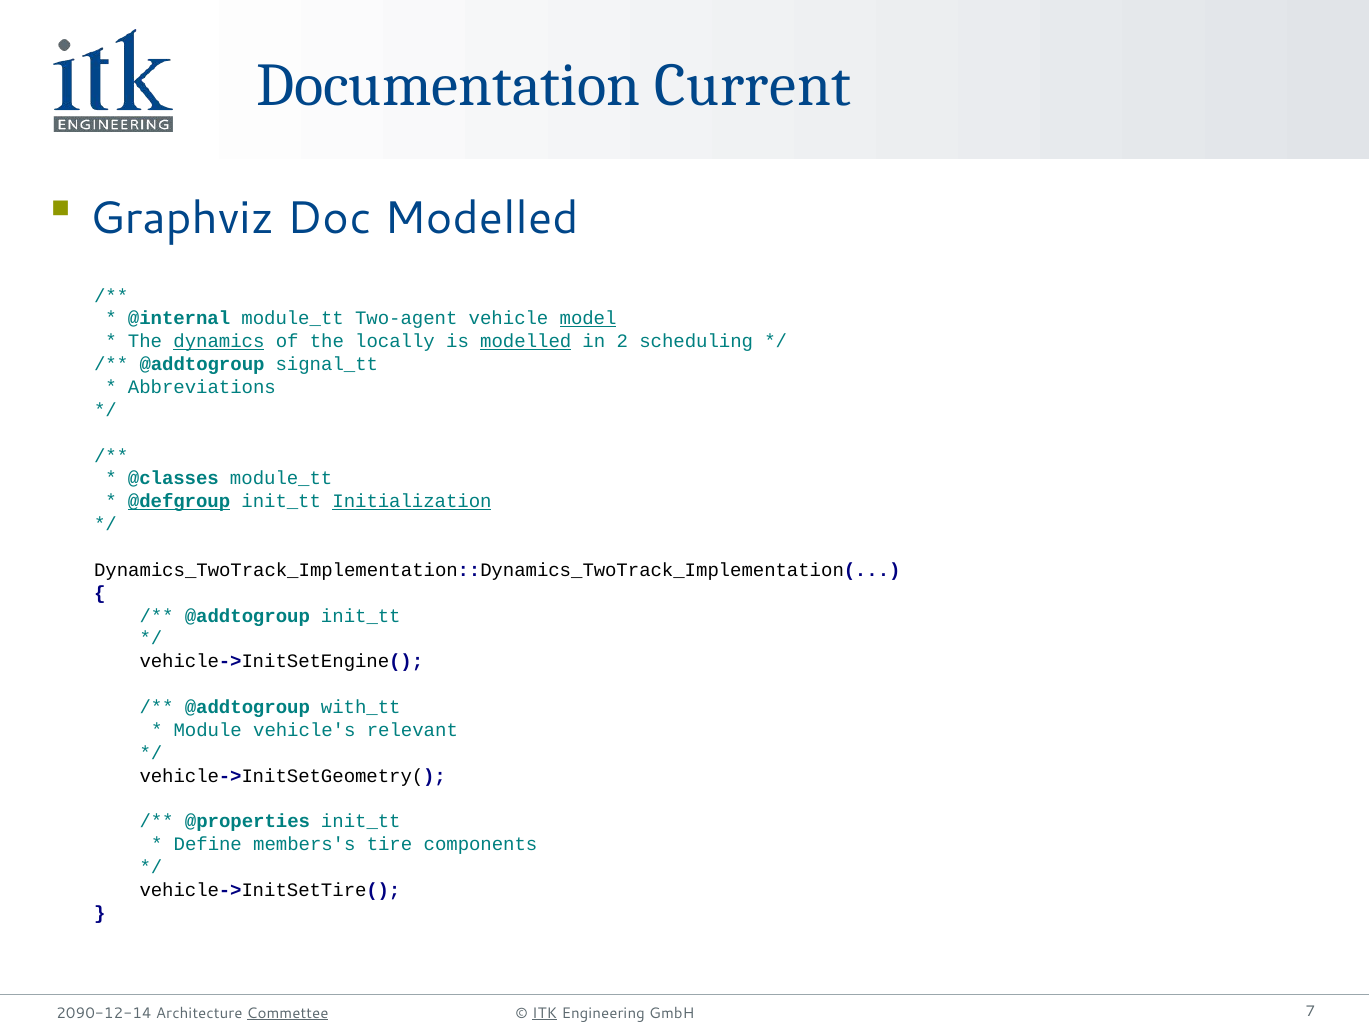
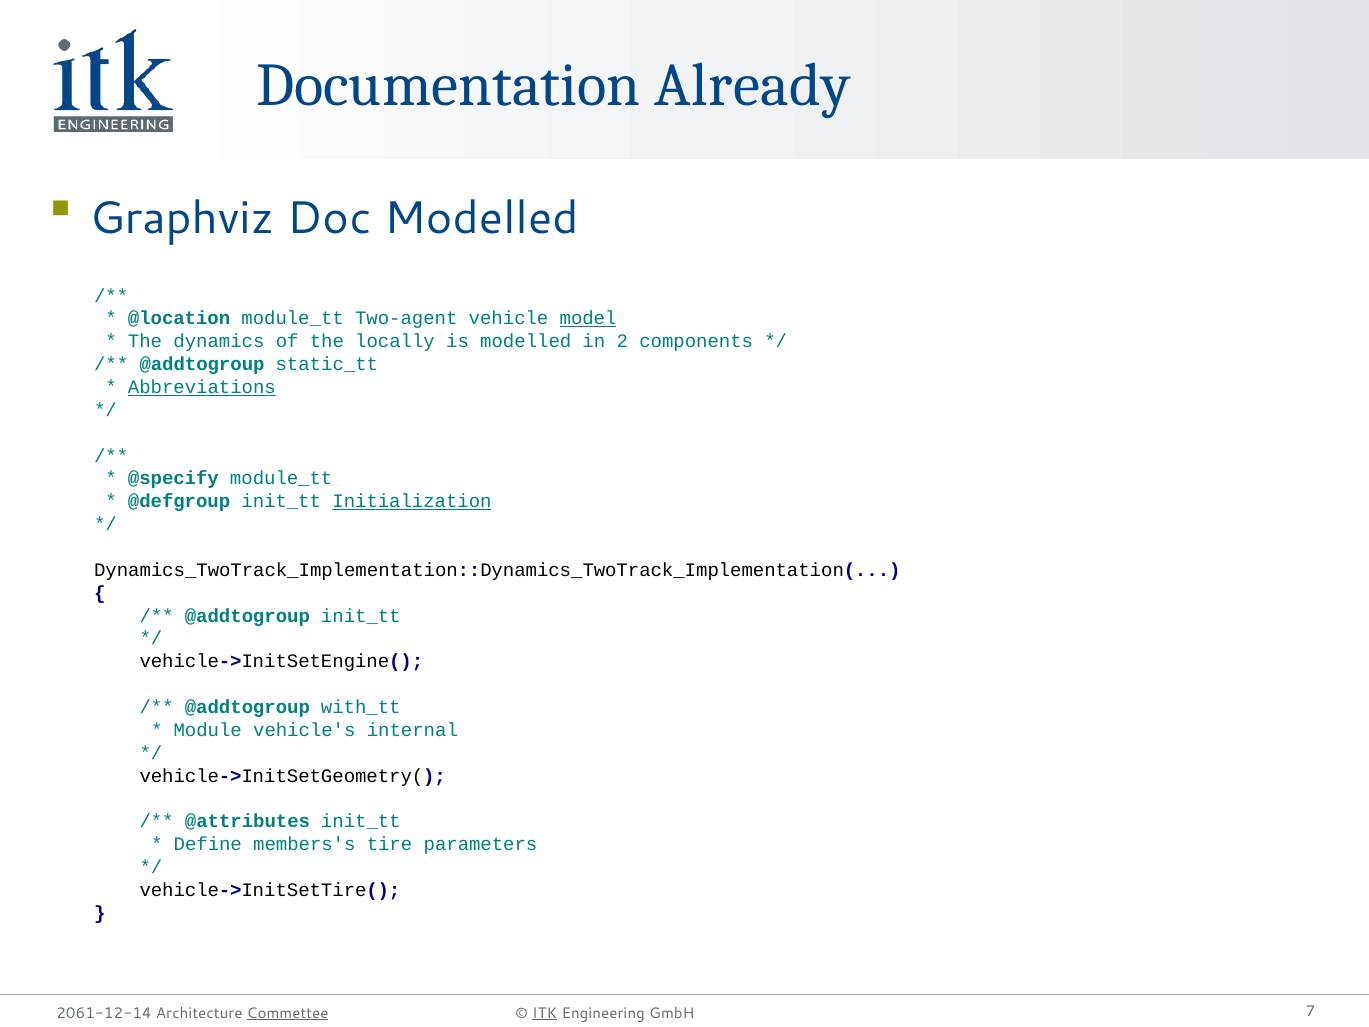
Current: Current -> Already (753, 86)
@internal: @internal -> @location (179, 319)
dynamics underline: present -> none (219, 341)
modelled underline: present -> none (526, 341)
scheduling: scheduling -> components (696, 341)
signal_tt: signal_tt -> static_tt (327, 364)
Abbreviations underline: none -> present (202, 387)
@classes: @classes -> @specify (173, 478)
@defgroup underline: present -> none (179, 501)
relevant: relevant -> internal (412, 730)
@properties: @properties -> @attributes (248, 821)
components: components -> parameters (481, 844)
2090-12-14: 2090-12-14 -> 2061-12-14 (104, 1013)
